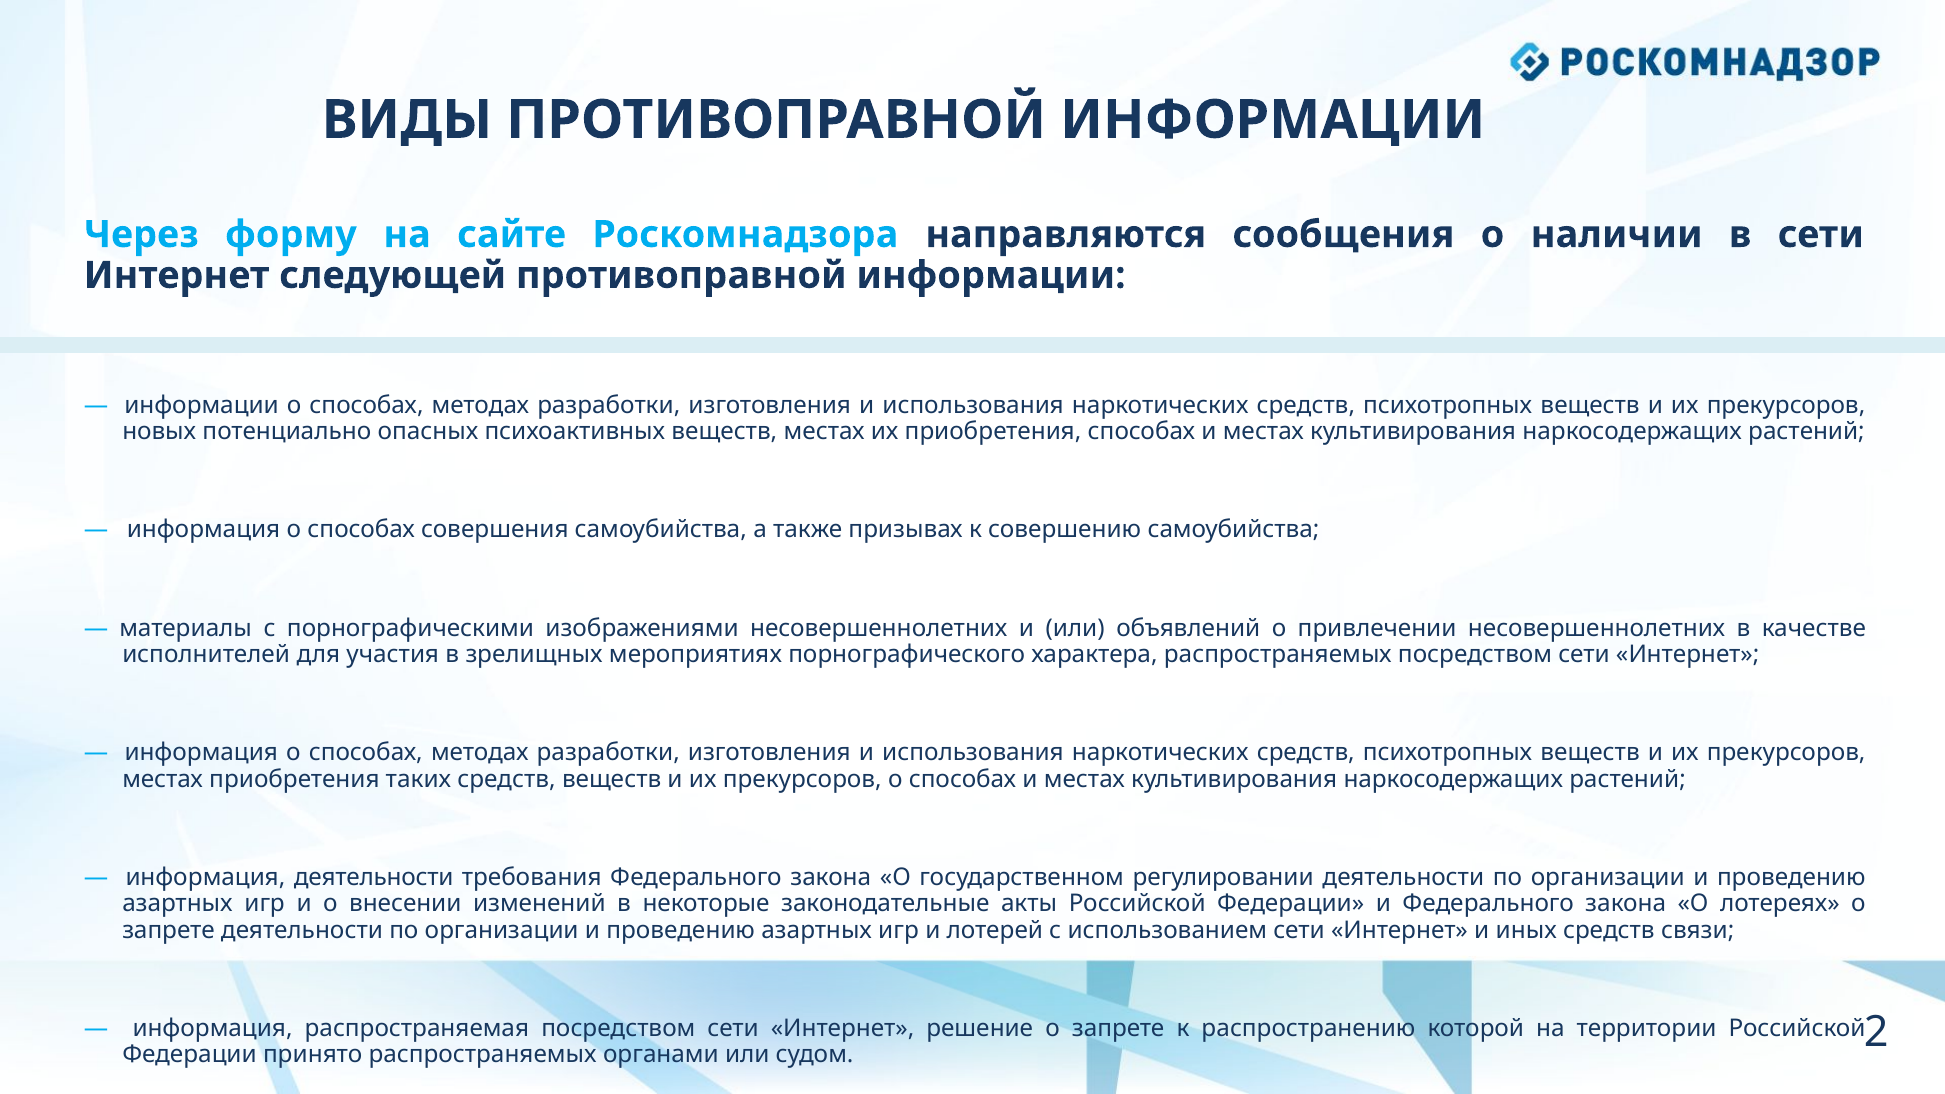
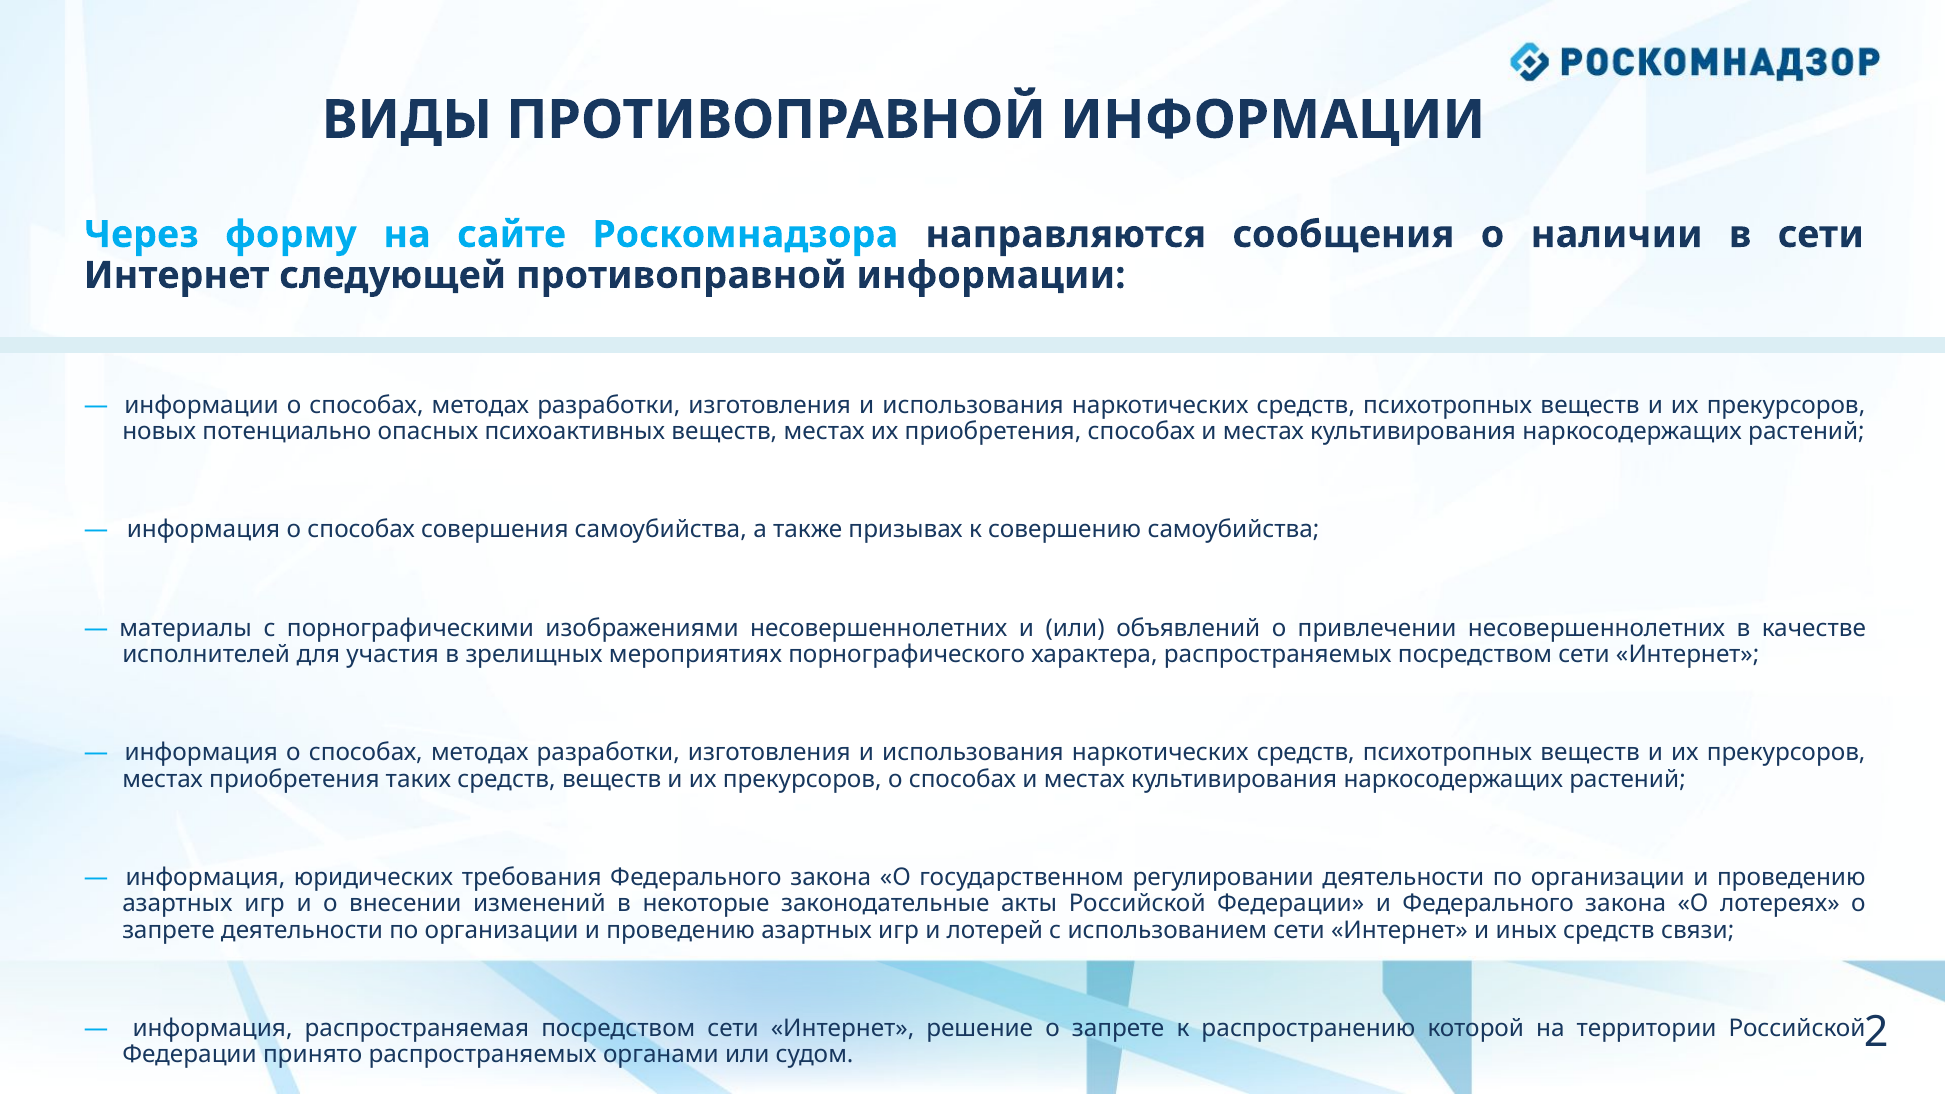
информация деятельности: деятельности -> юридических (374, 877)
